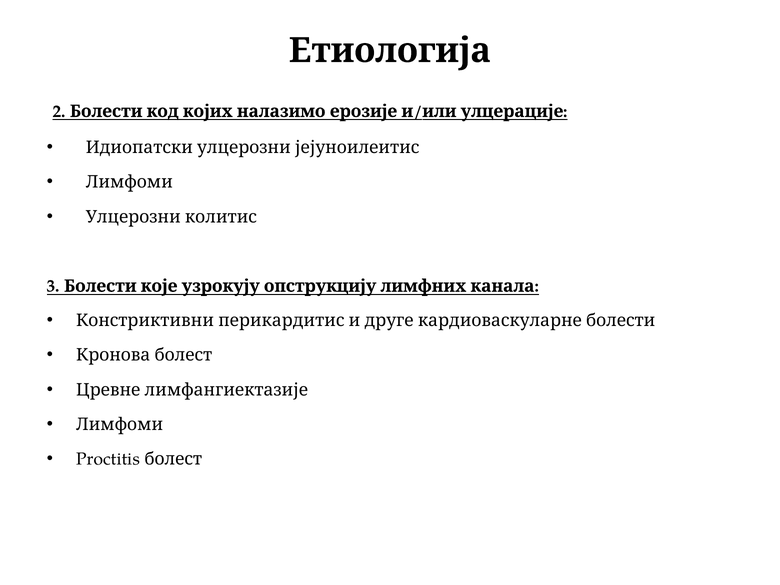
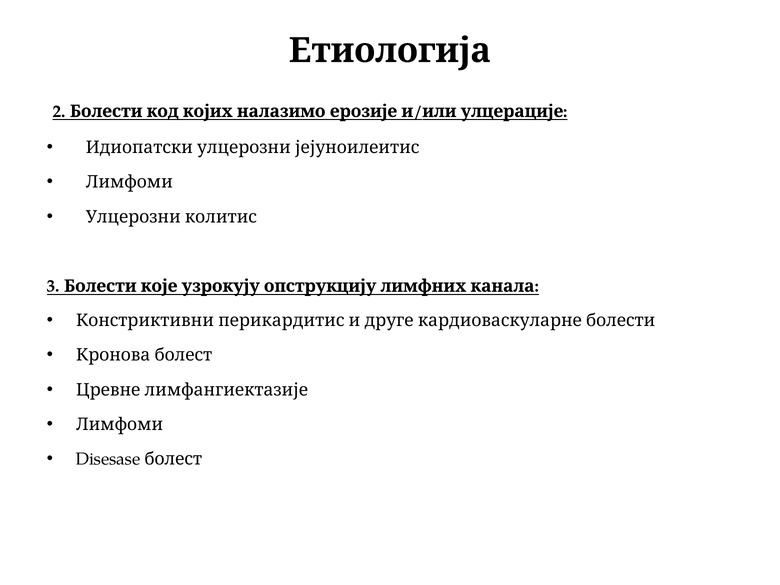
Proctitis: Proctitis -> Disesase (108, 459)
